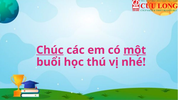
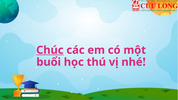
một underline: present -> none (135, 50)
